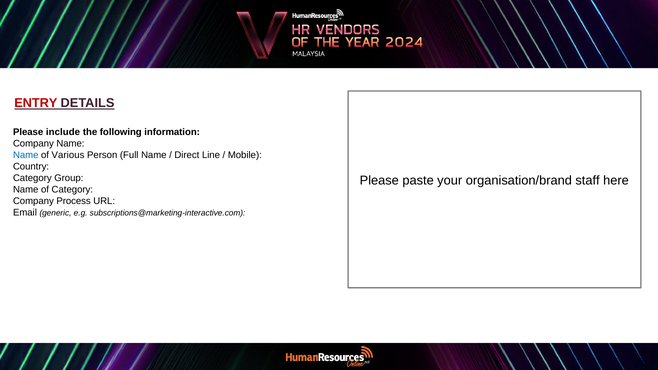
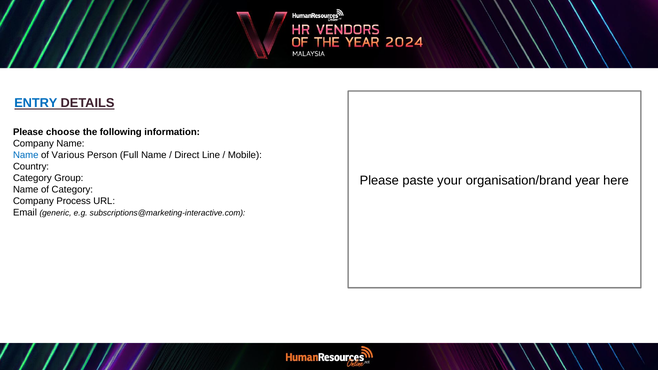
ENTRY colour: red -> blue (36, 103)
include: include -> choose (63, 132)
staff: staff -> year (588, 181)
